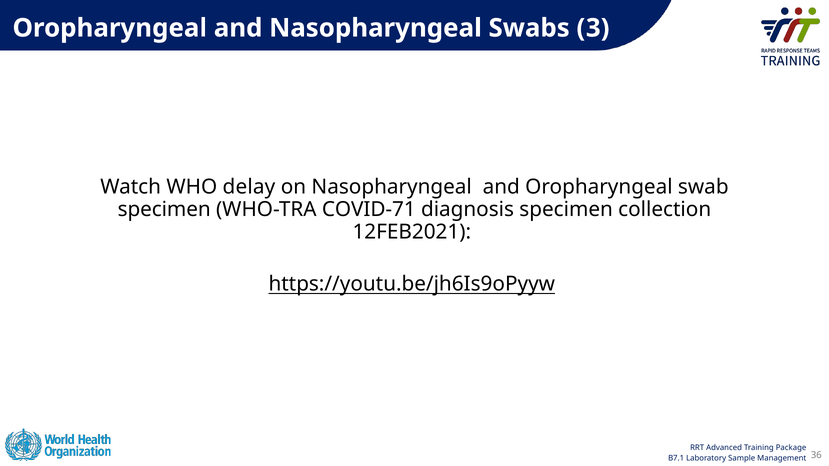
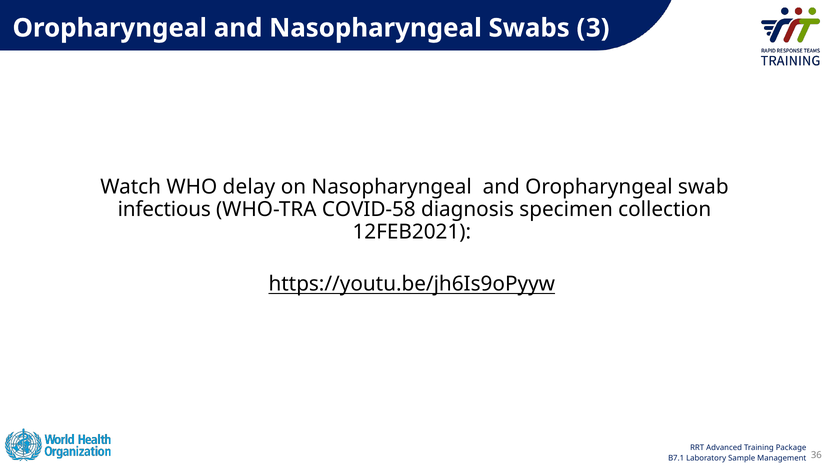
specimen: specimen -> infectious (164, 209)
COVID-71: COVID-71 -> COVID-58 (369, 209)
